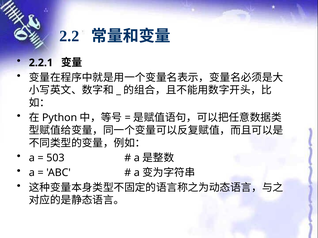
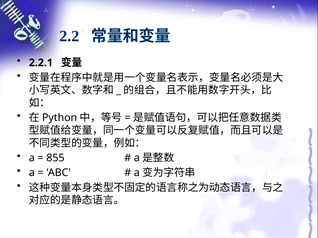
503: 503 -> 855 (55, 158)
